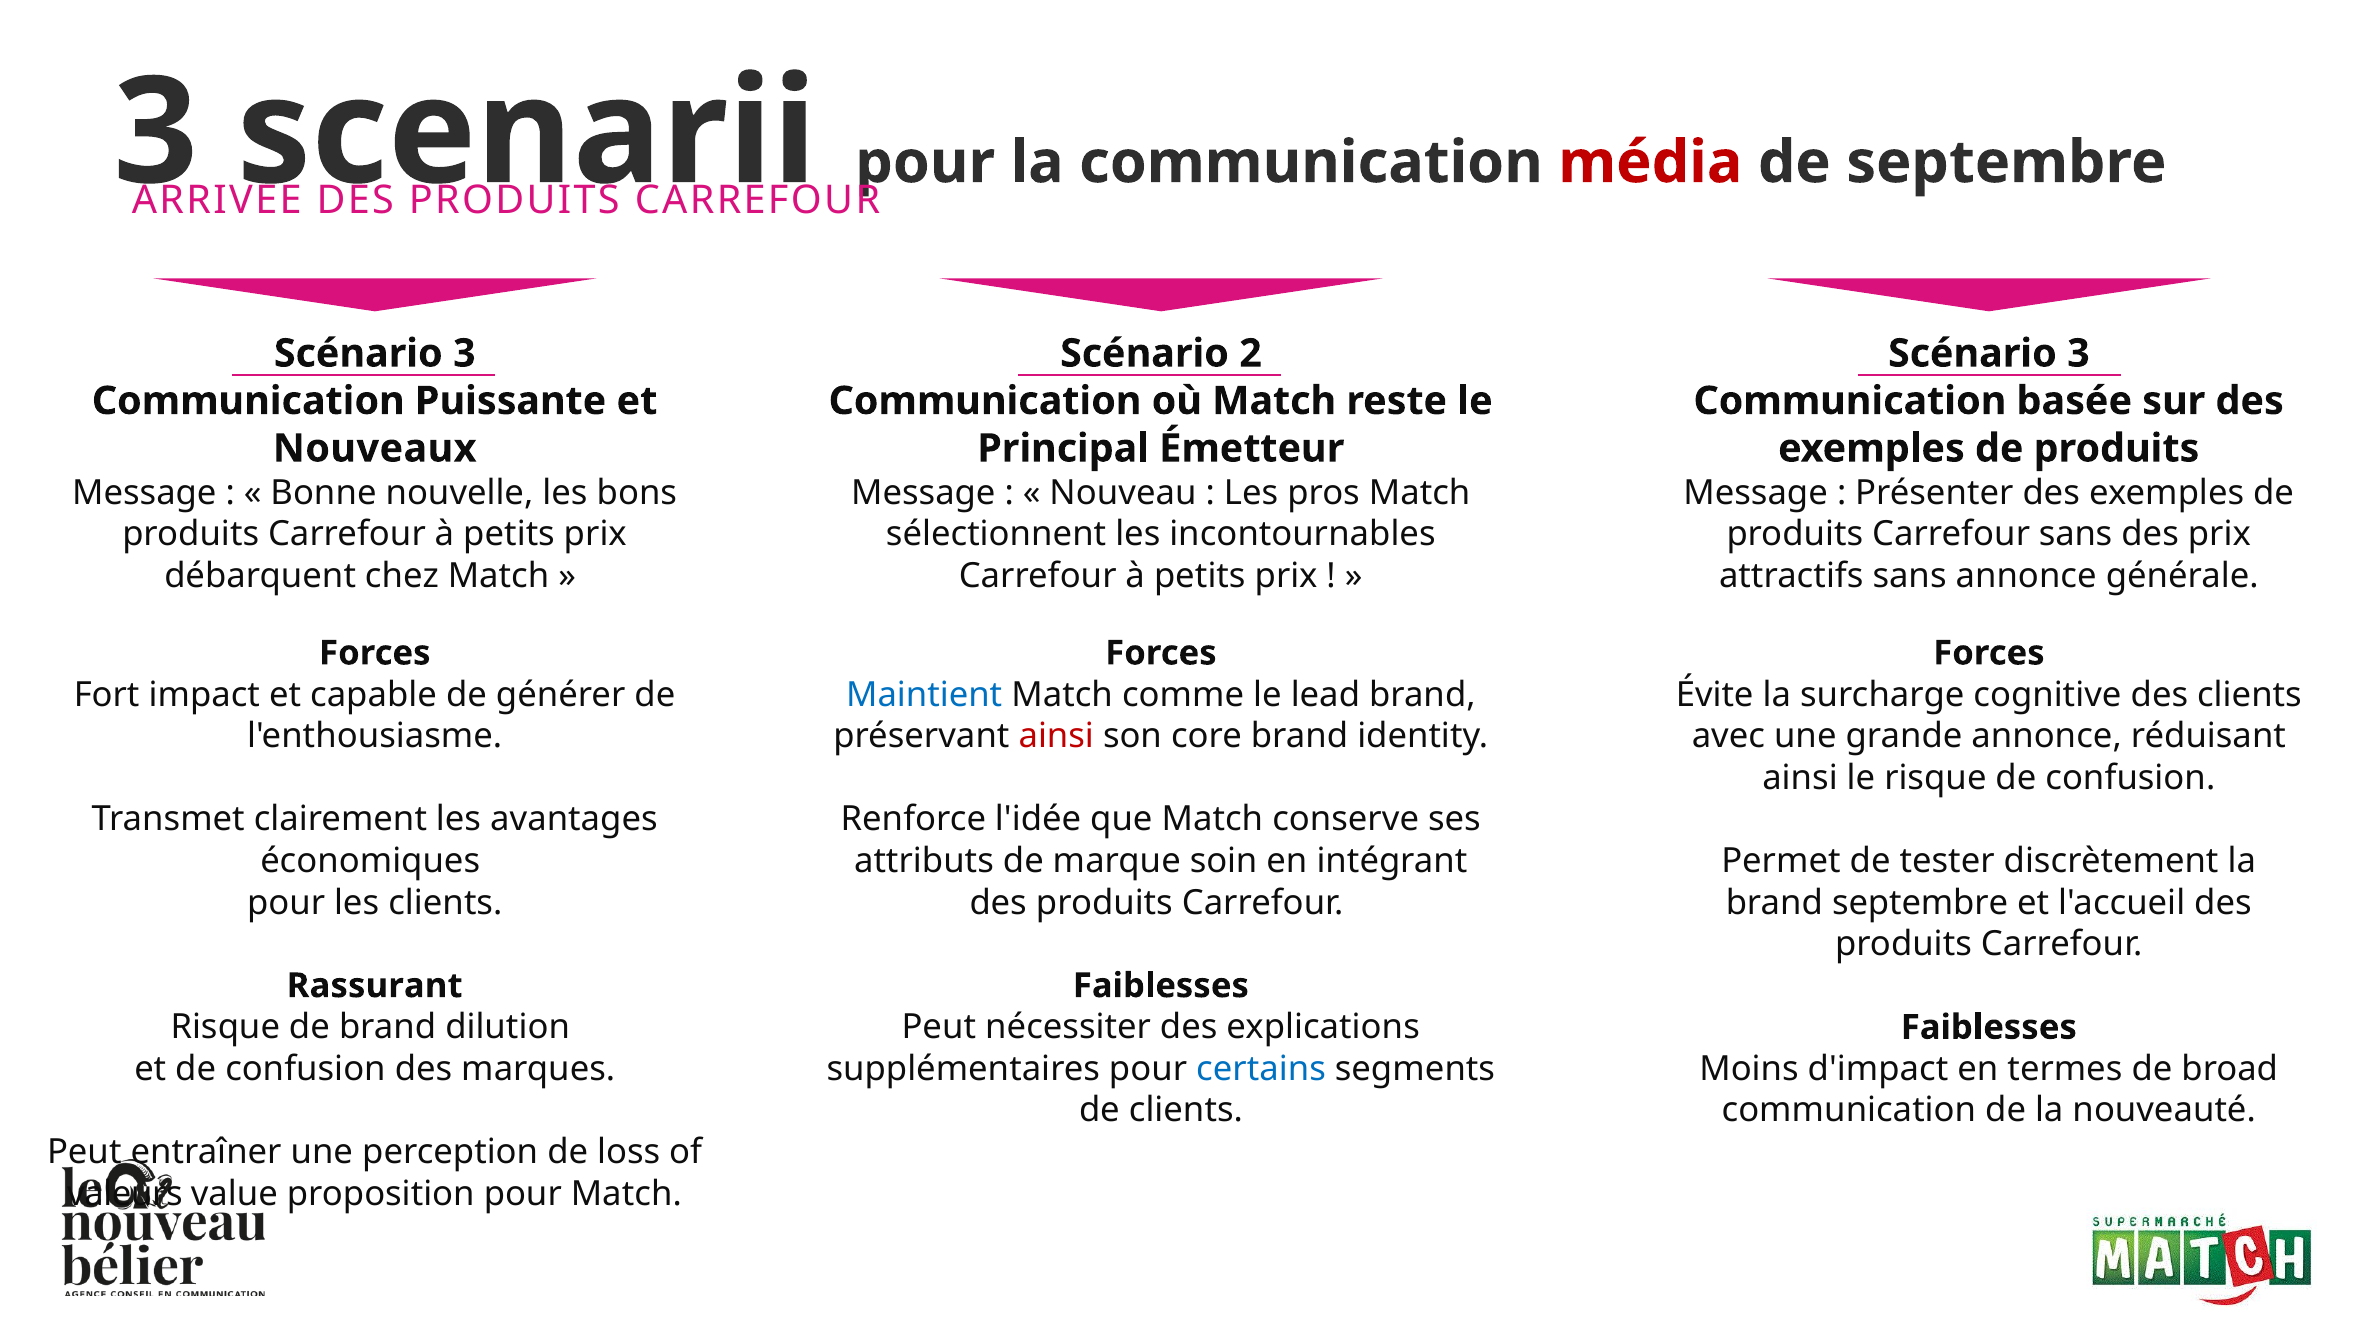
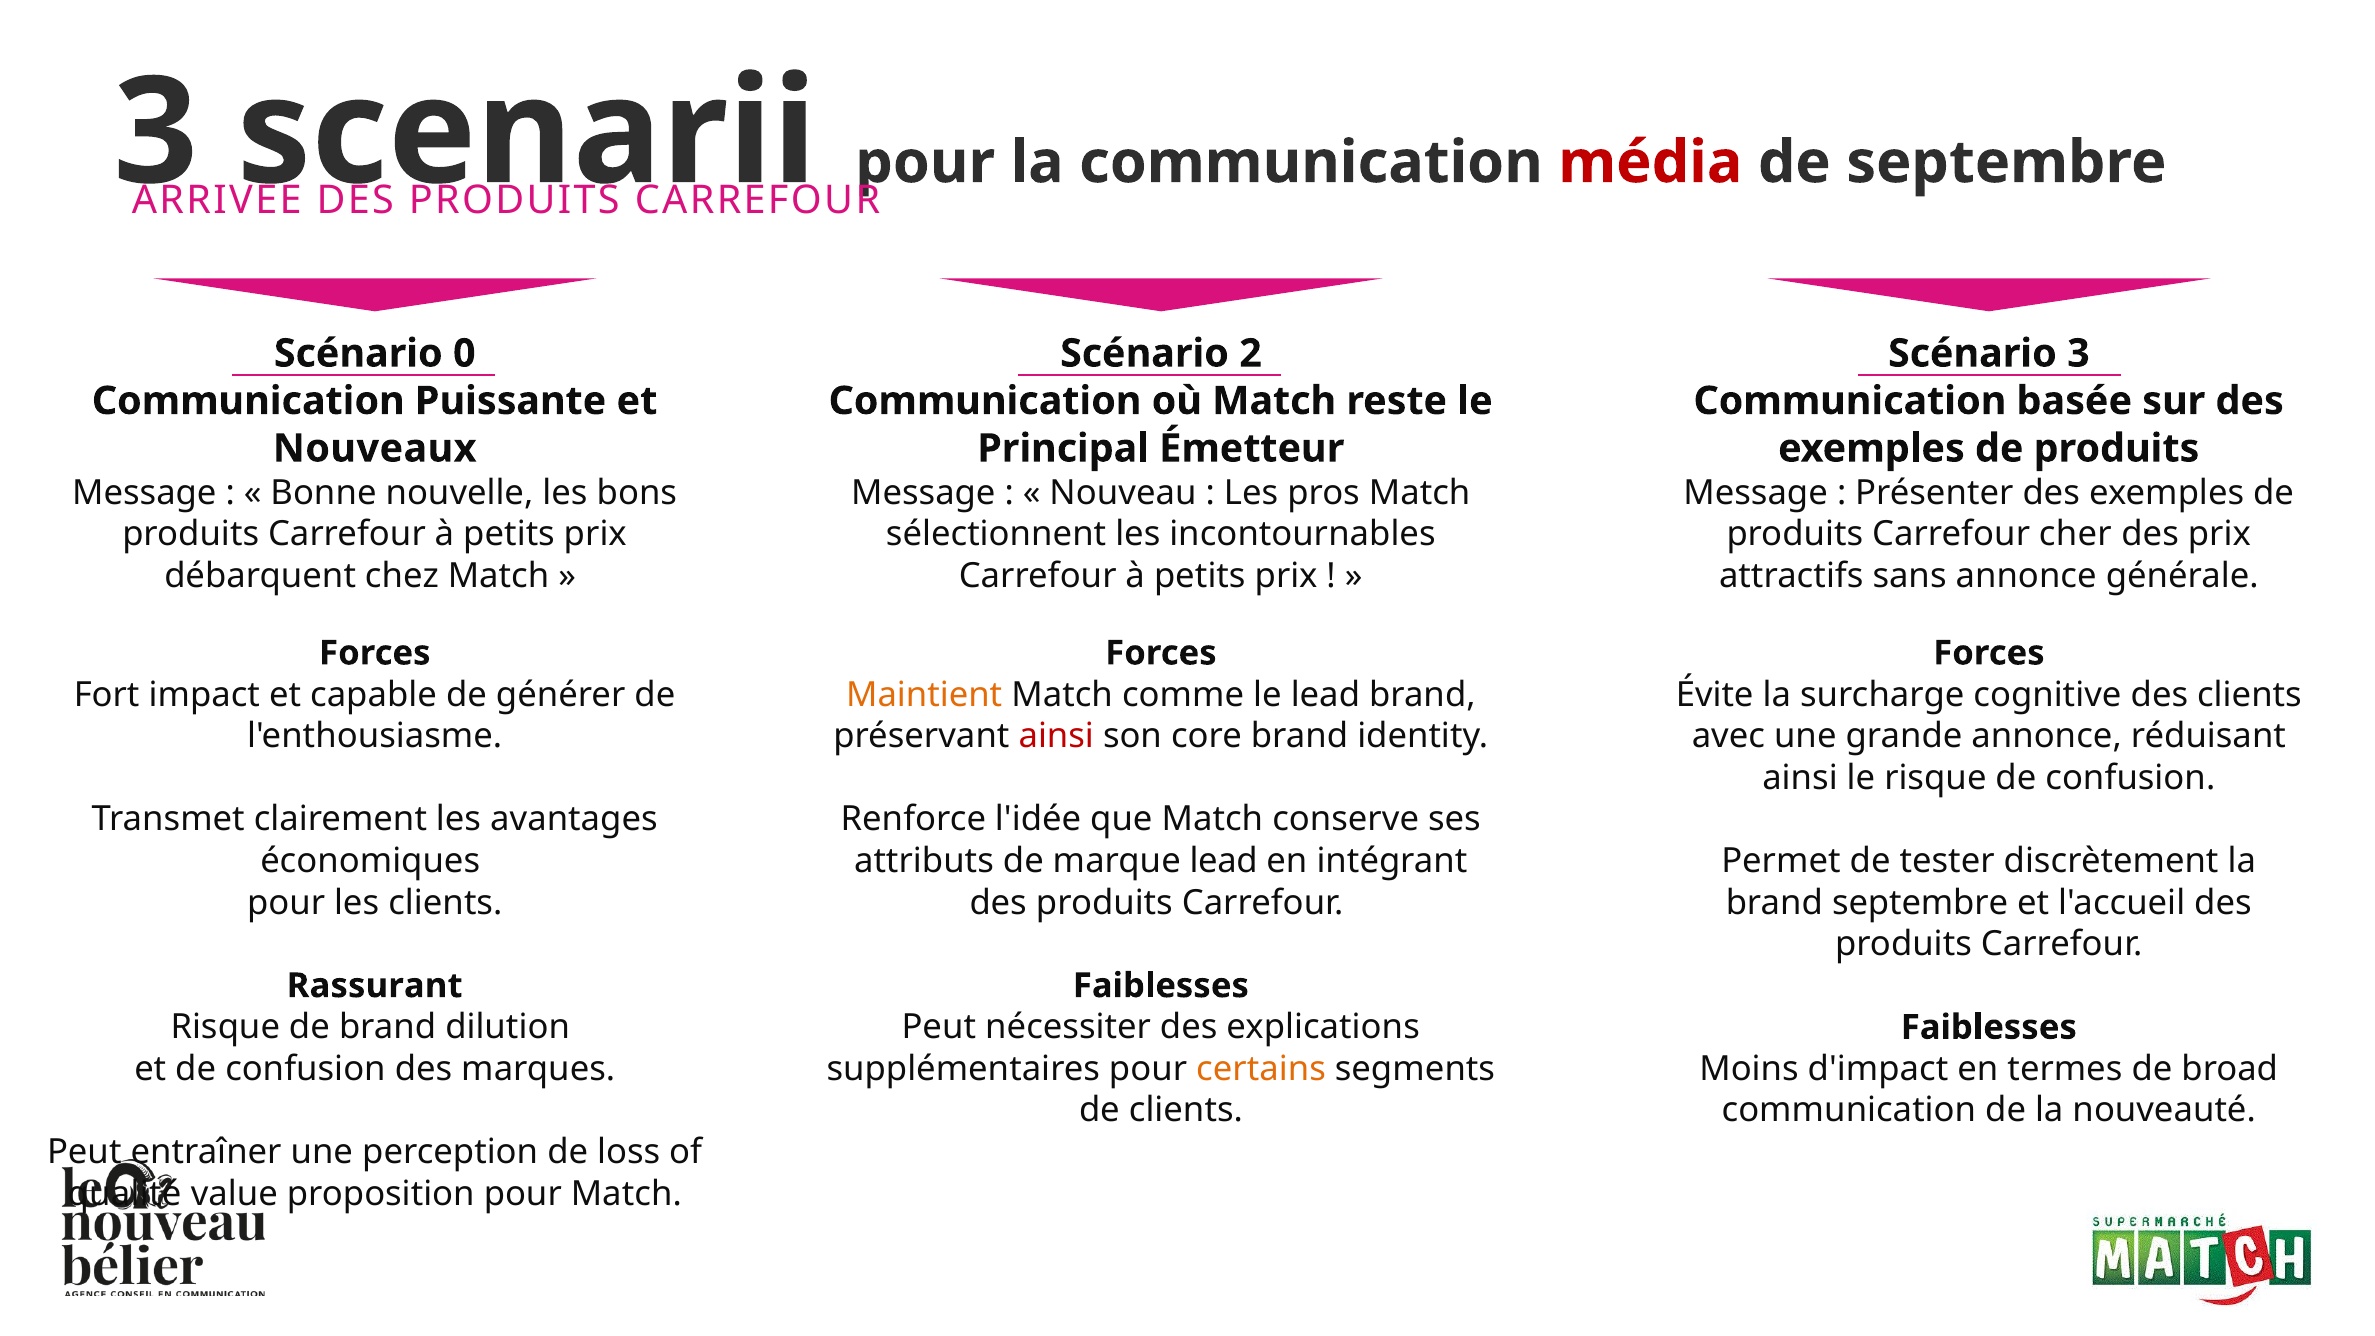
3: 3 -> 0 (464, 354)
Carrefour sans: sans -> cher (2075, 534)
Maintient colour: blue -> orange (924, 695)
marque soin: soin -> lead (1224, 861)
certains colour: blue -> orange (1261, 1069)
valeurs: valeurs -> qualité (125, 1194)
